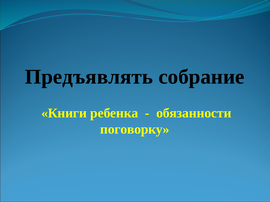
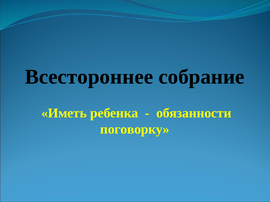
Предъявлять: Предъявлять -> Всестороннее (89, 77)
Книги: Книги -> Иметь (64, 113)
